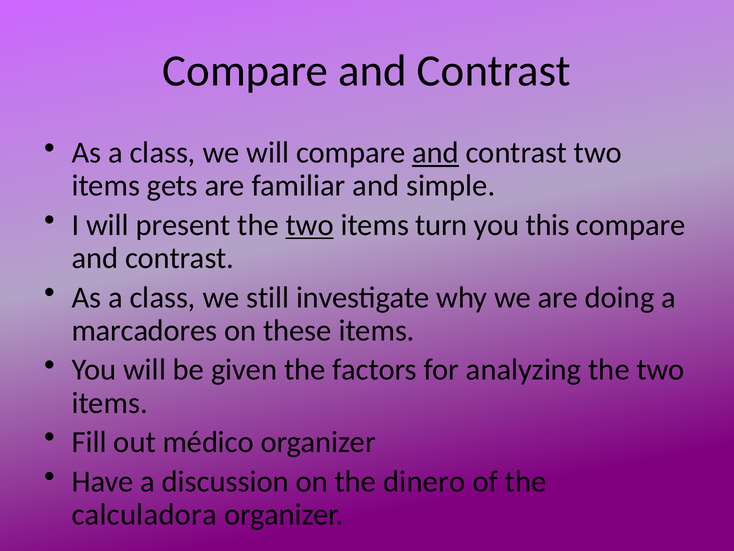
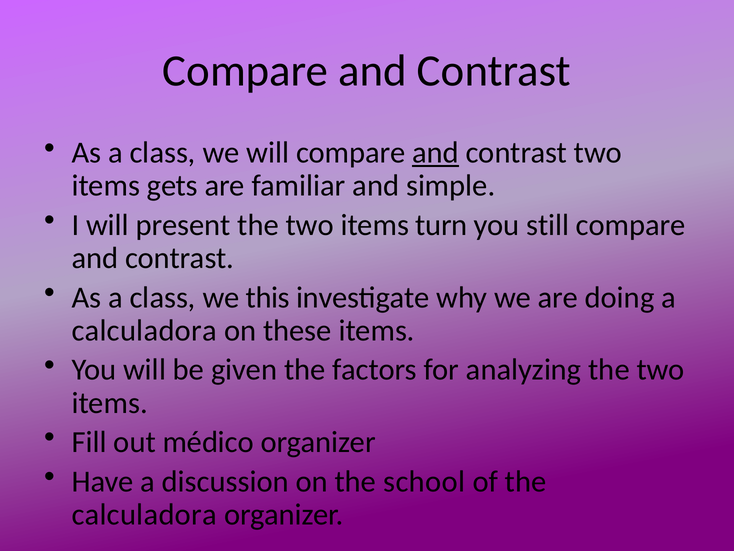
two underline: present -> none (310, 225)
this: this -> still (548, 225)
still: still -> this (268, 297)
marcadores: marcadores -> calculadora (144, 330)
dinero: dinero -> school (424, 481)
